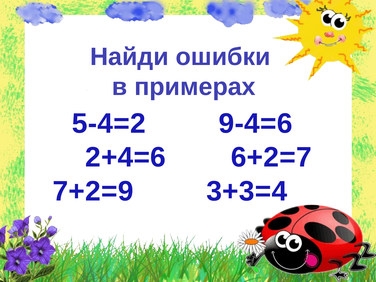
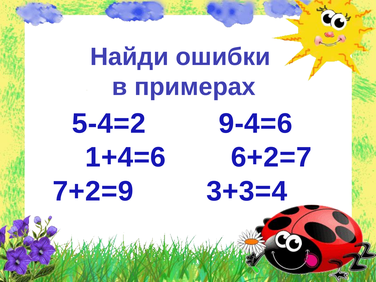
2+4=6: 2+4=6 -> 1+4=6 (125, 157)
